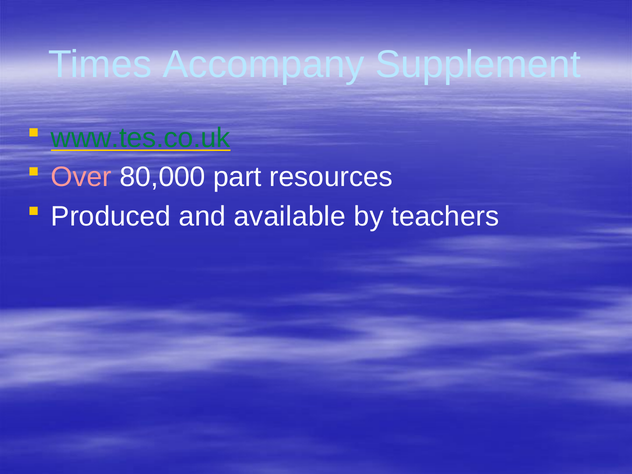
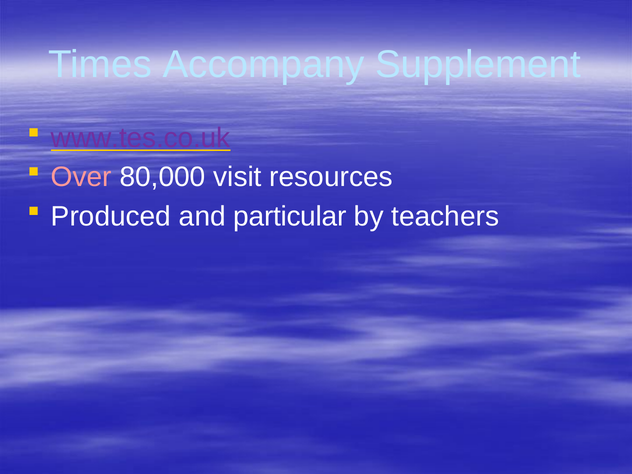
www.tes.co.uk colour: green -> purple (141, 138)
part: part -> visit (237, 177)
available: available -> particular (290, 217)
